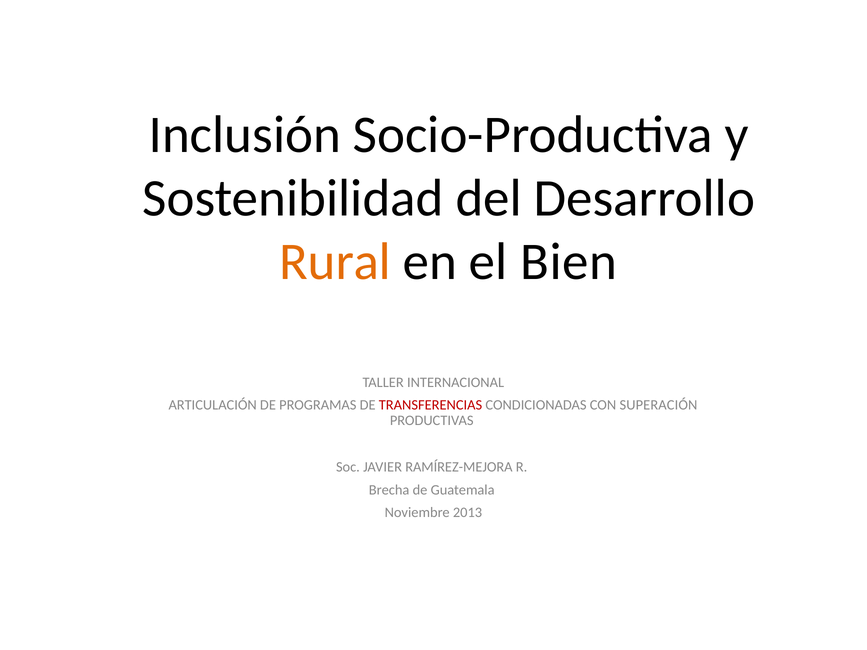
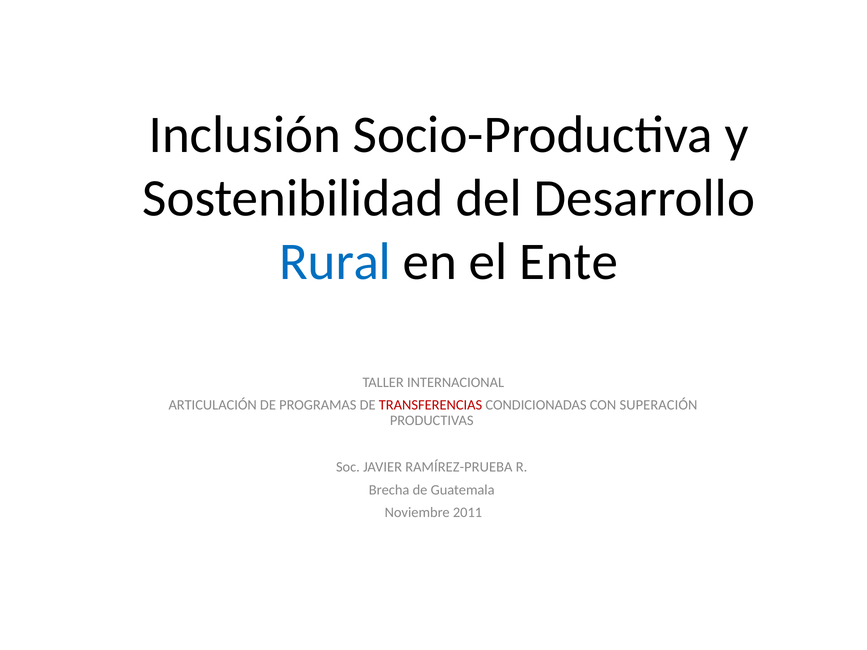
Rural colour: orange -> blue (335, 262)
Bien: Bien -> Ente (569, 262)
RAMÍREZ-MEJORA: RAMÍREZ-MEJORA -> RAMÍREZ-PRUEBA (459, 467)
2013: 2013 -> 2011 (468, 512)
